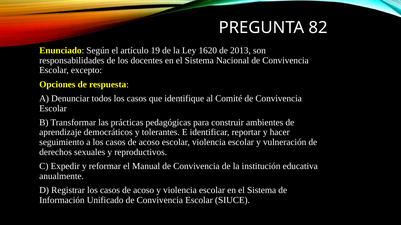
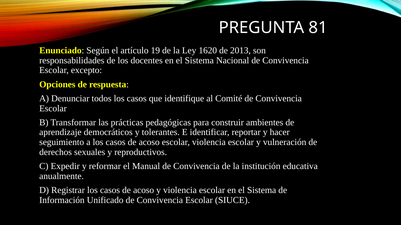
82: 82 -> 81 (318, 28)
